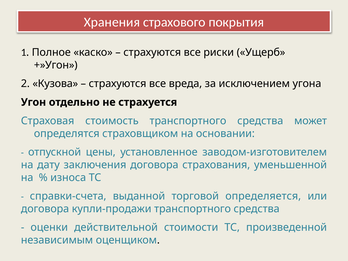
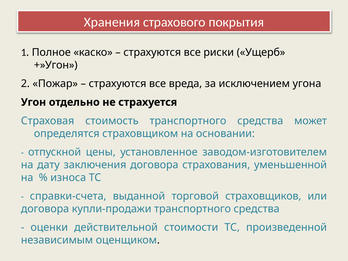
Кузова: Кузова -> Пожар (55, 84)
определяется: определяется -> страховщиков (263, 196)
